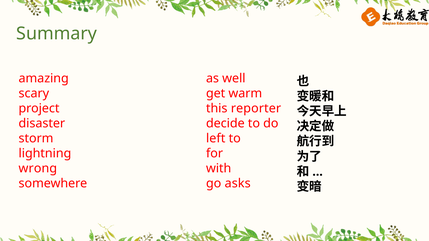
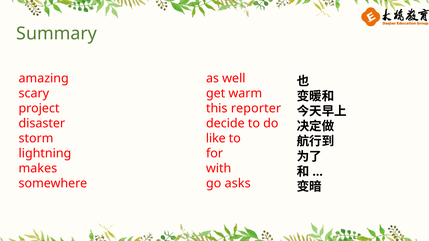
left: left -> like (216, 139)
wrong: wrong -> makes (38, 169)
